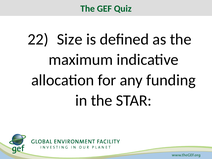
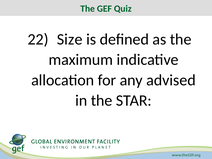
funding: funding -> advised (171, 80)
